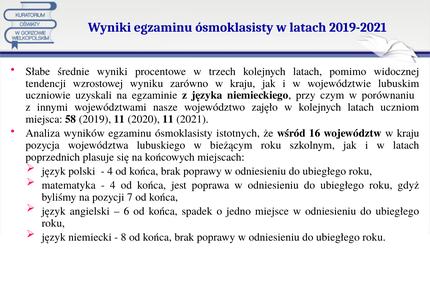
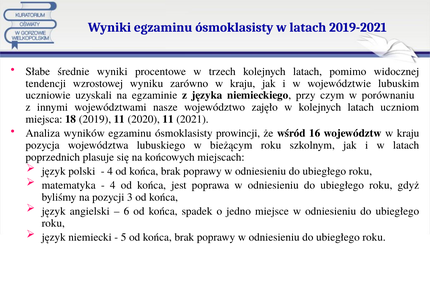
58: 58 -> 18 (71, 119)
istotnych: istotnych -> prowincji (238, 133)
7: 7 -> 3 (130, 197)
8: 8 -> 5 (124, 237)
